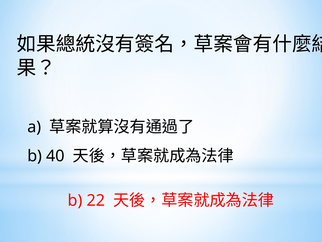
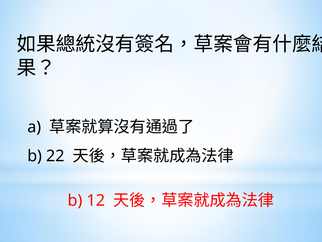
40: 40 -> 22 (55, 156)
22: 22 -> 12 (96, 200)
